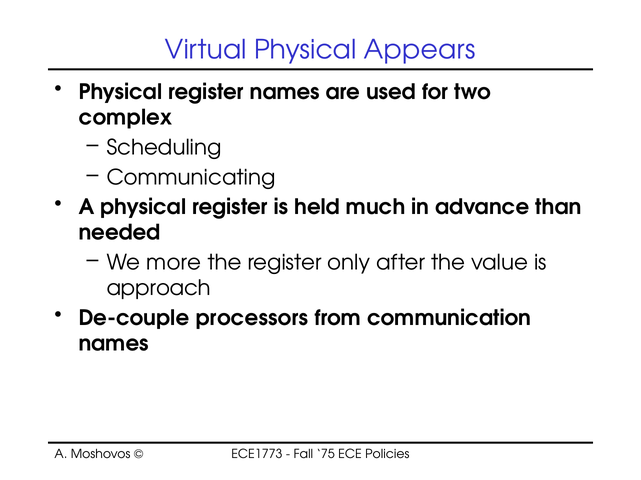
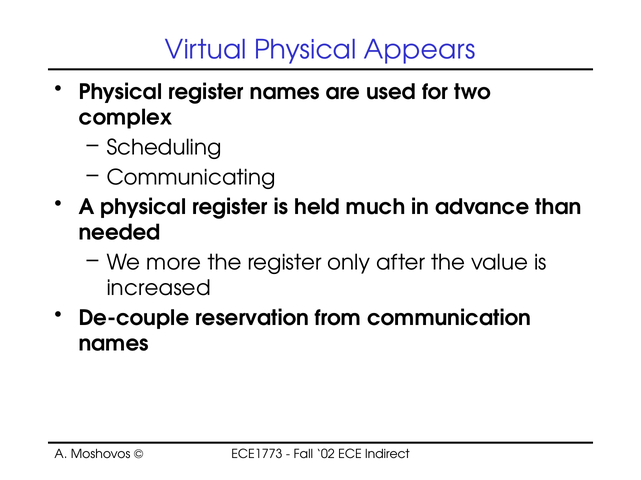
approach: approach -> increased (159, 289)
processors: processors -> reservation (252, 319)
75: 75 -> 02 (326, 455)
Policies: Policies -> Indirect (387, 455)
